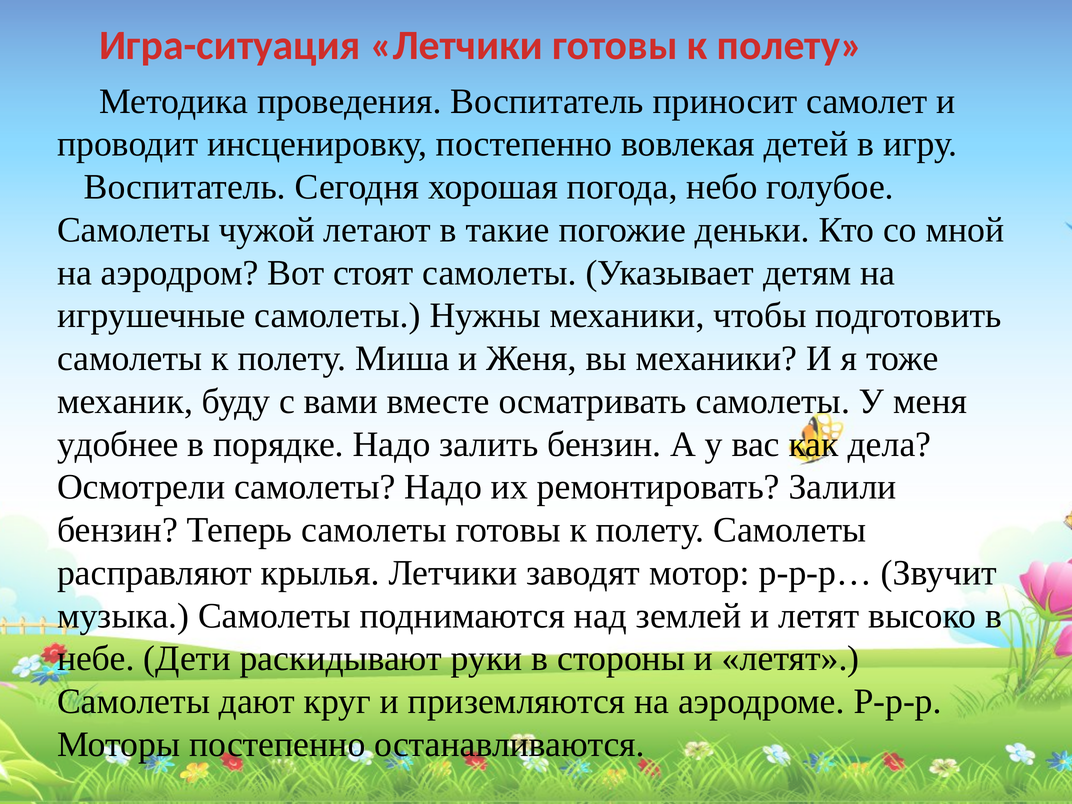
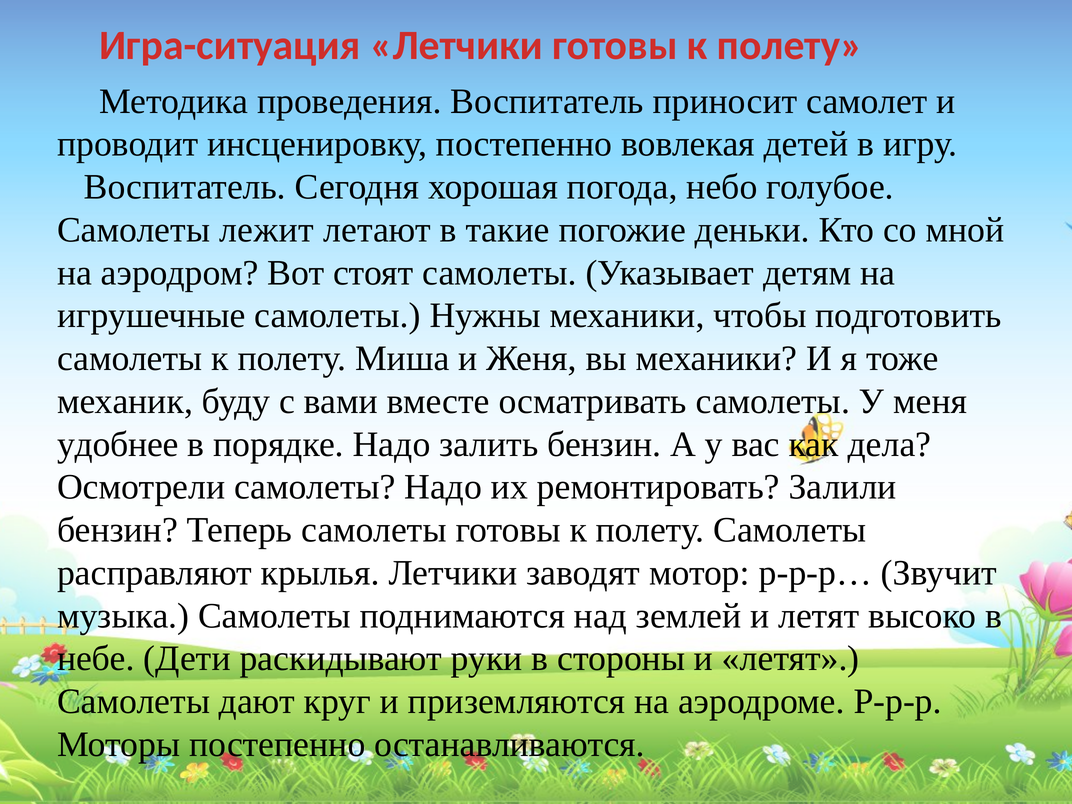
чужой: чужой -> лежит (267, 230)
